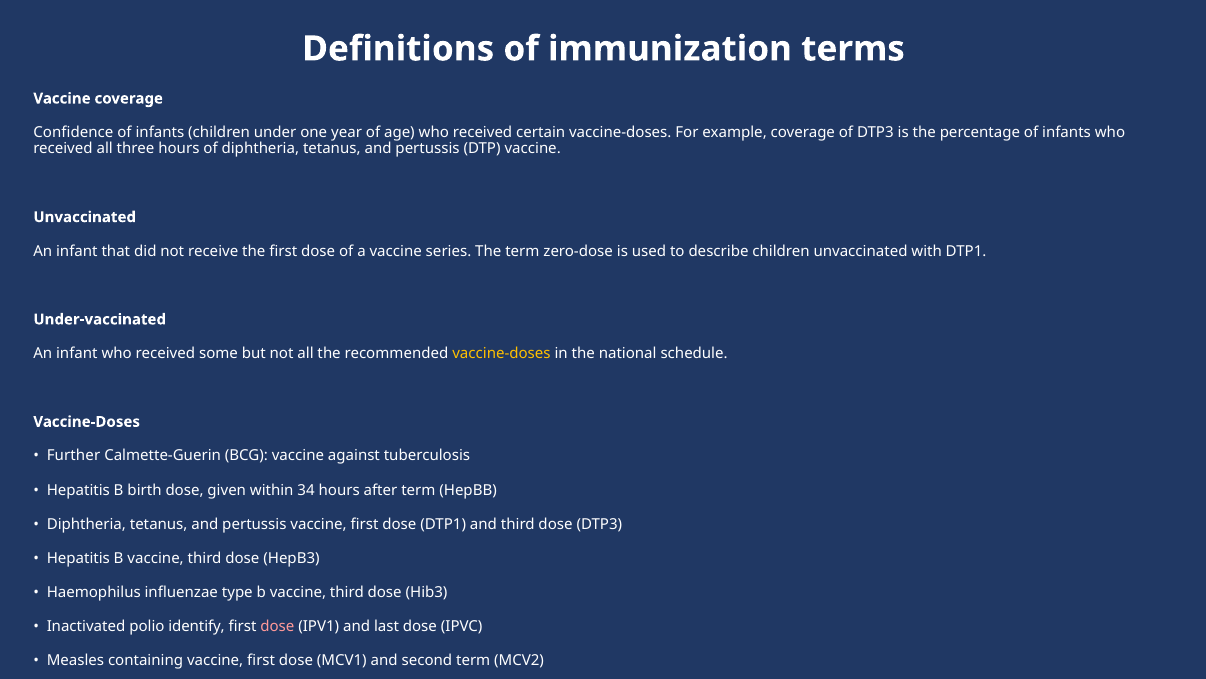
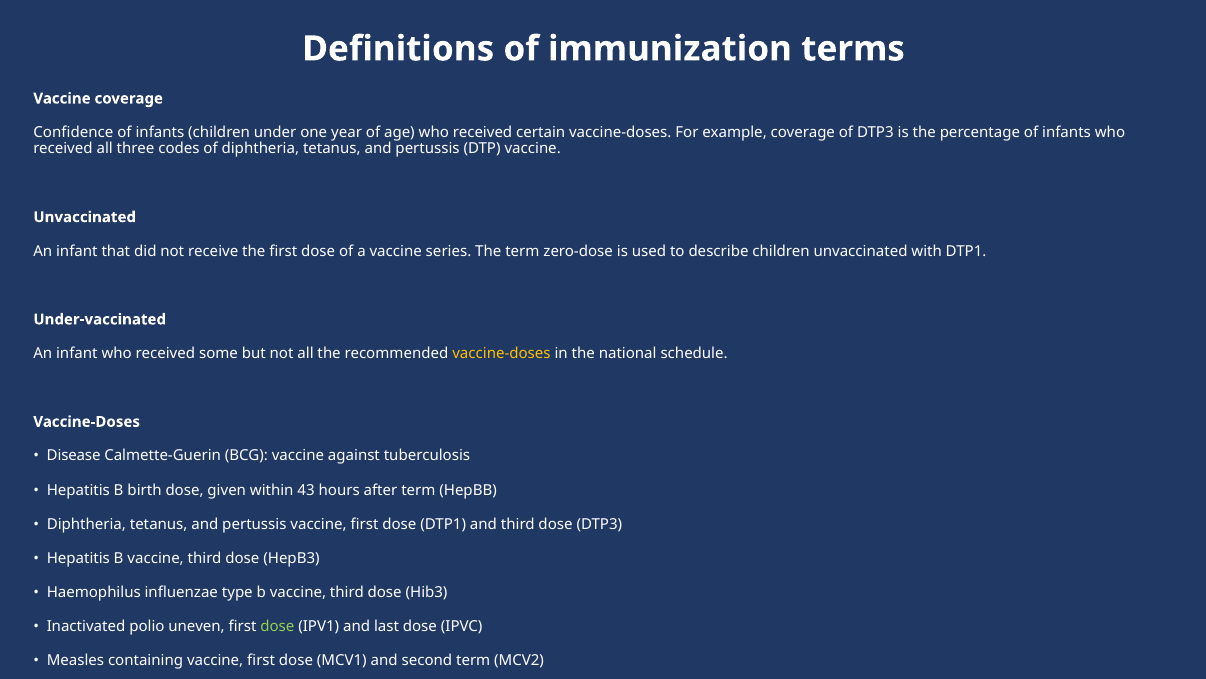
three hours: hours -> codes (179, 149)
Further: Further -> Disease (74, 456)
34: 34 -> 43 (306, 490)
identify: identify -> uneven (197, 626)
dose colour: pink -> light green (277, 626)
